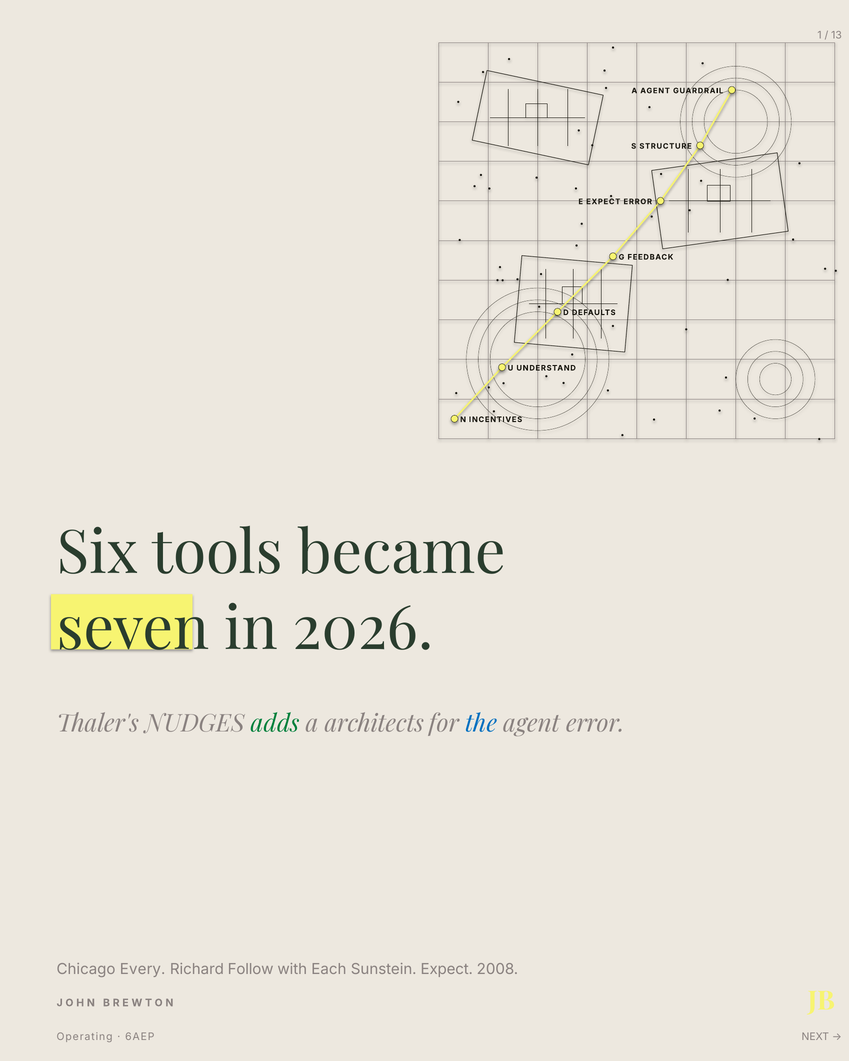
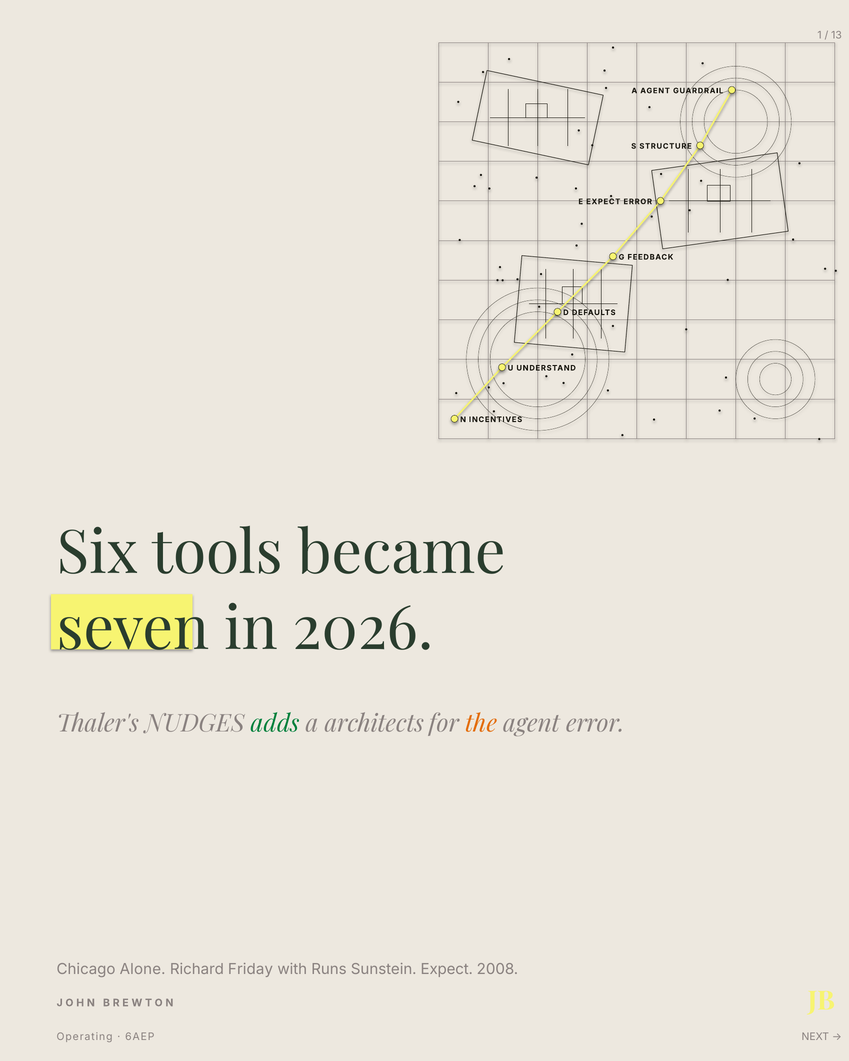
the colour: blue -> orange (481, 724)
Every: Every -> Alone (143, 969)
Follow: Follow -> Friday (250, 969)
Each: Each -> Runs (329, 969)
